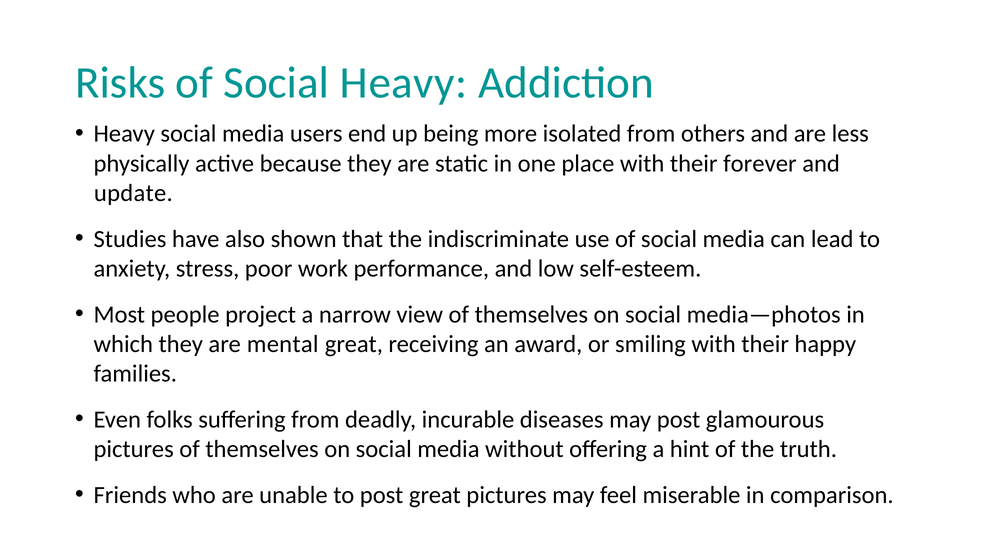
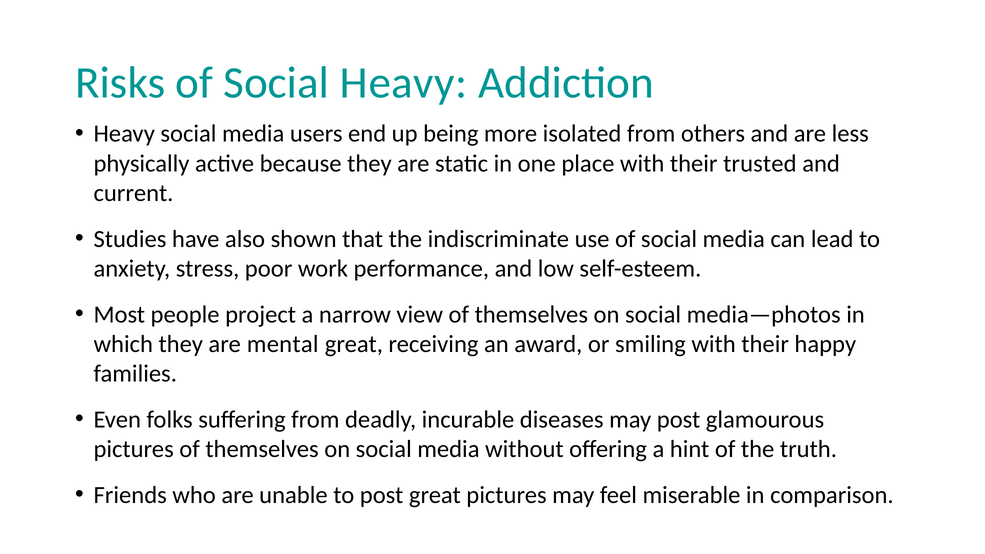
forever: forever -> trusted (760, 163)
update: update -> current (134, 193)
